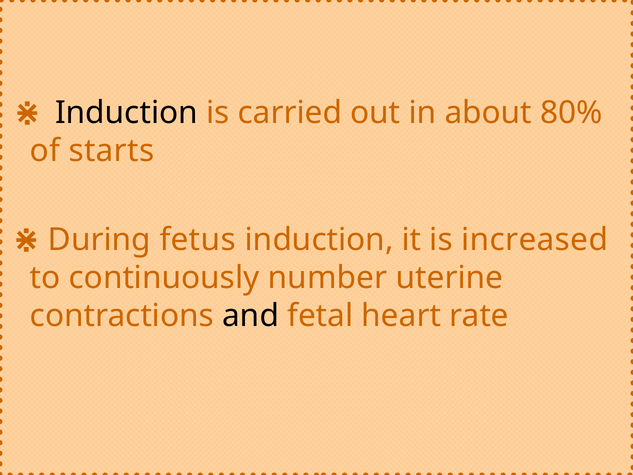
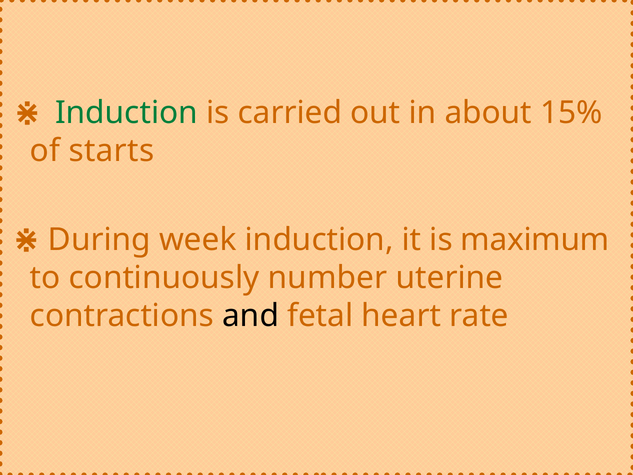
Induction colour: black -> green (127, 113)
80%: 80% -> 15% (571, 113)
fetus: fetus -> week (198, 240)
increased: increased -> maximum (535, 240)
